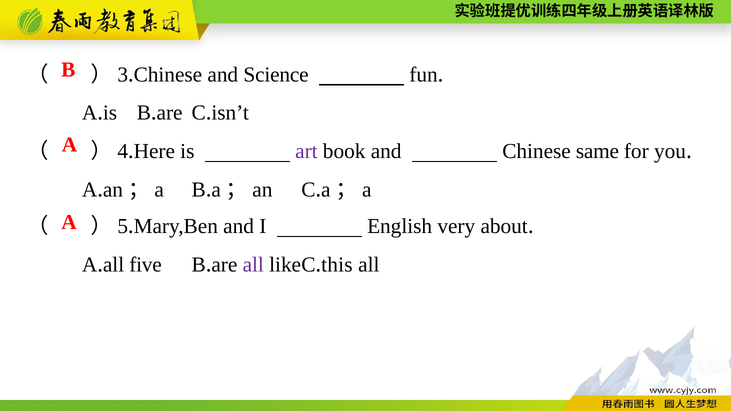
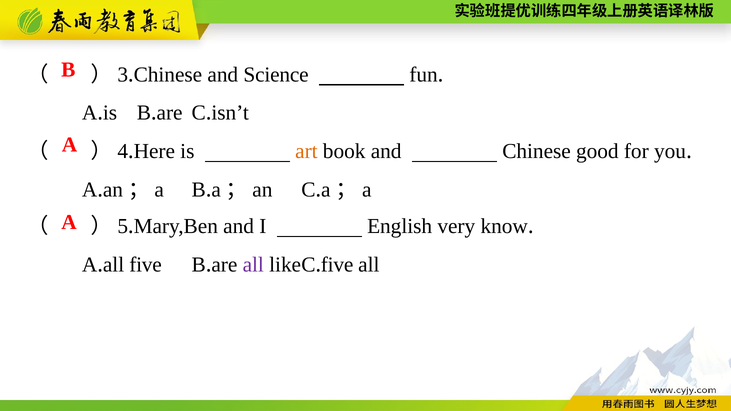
art colour: purple -> orange (306, 151)
same: same -> good (597, 151)
about: about -> know (504, 226)
this: this -> five (337, 265)
